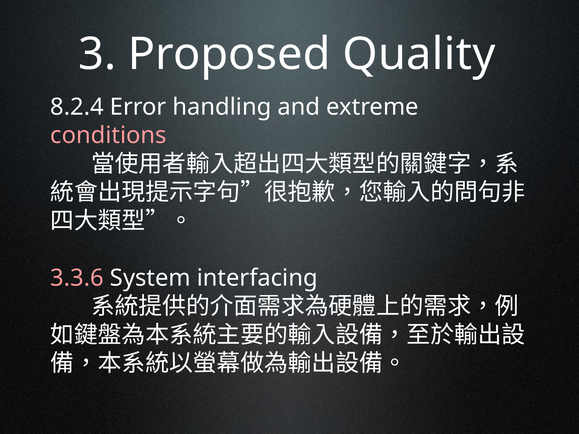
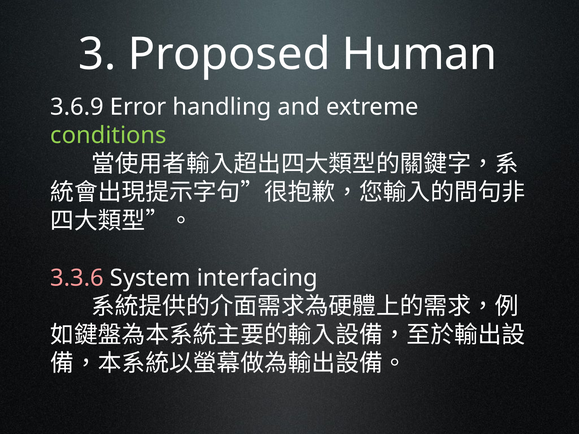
Quality: Quality -> Human (419, 54)
8.2.4: 8.2.4 -> 3.6.9 (77, 107)
conditions colour: pink -> light green (108, 136)
